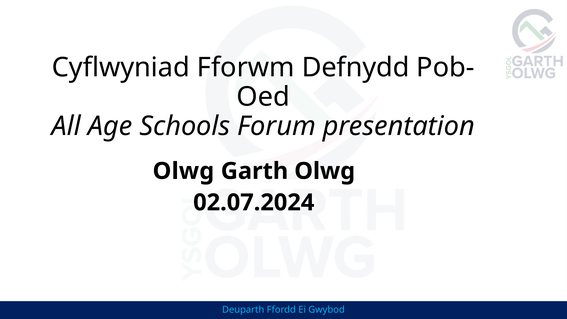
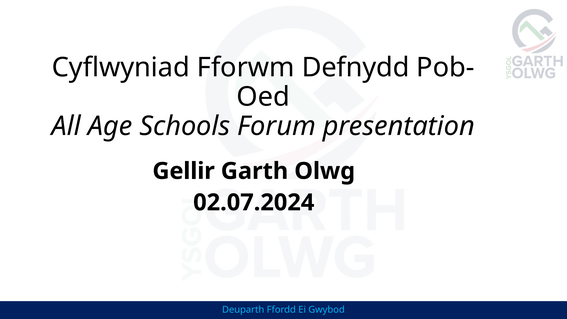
Olwg: Olwg -> Gellir (184, 171)
